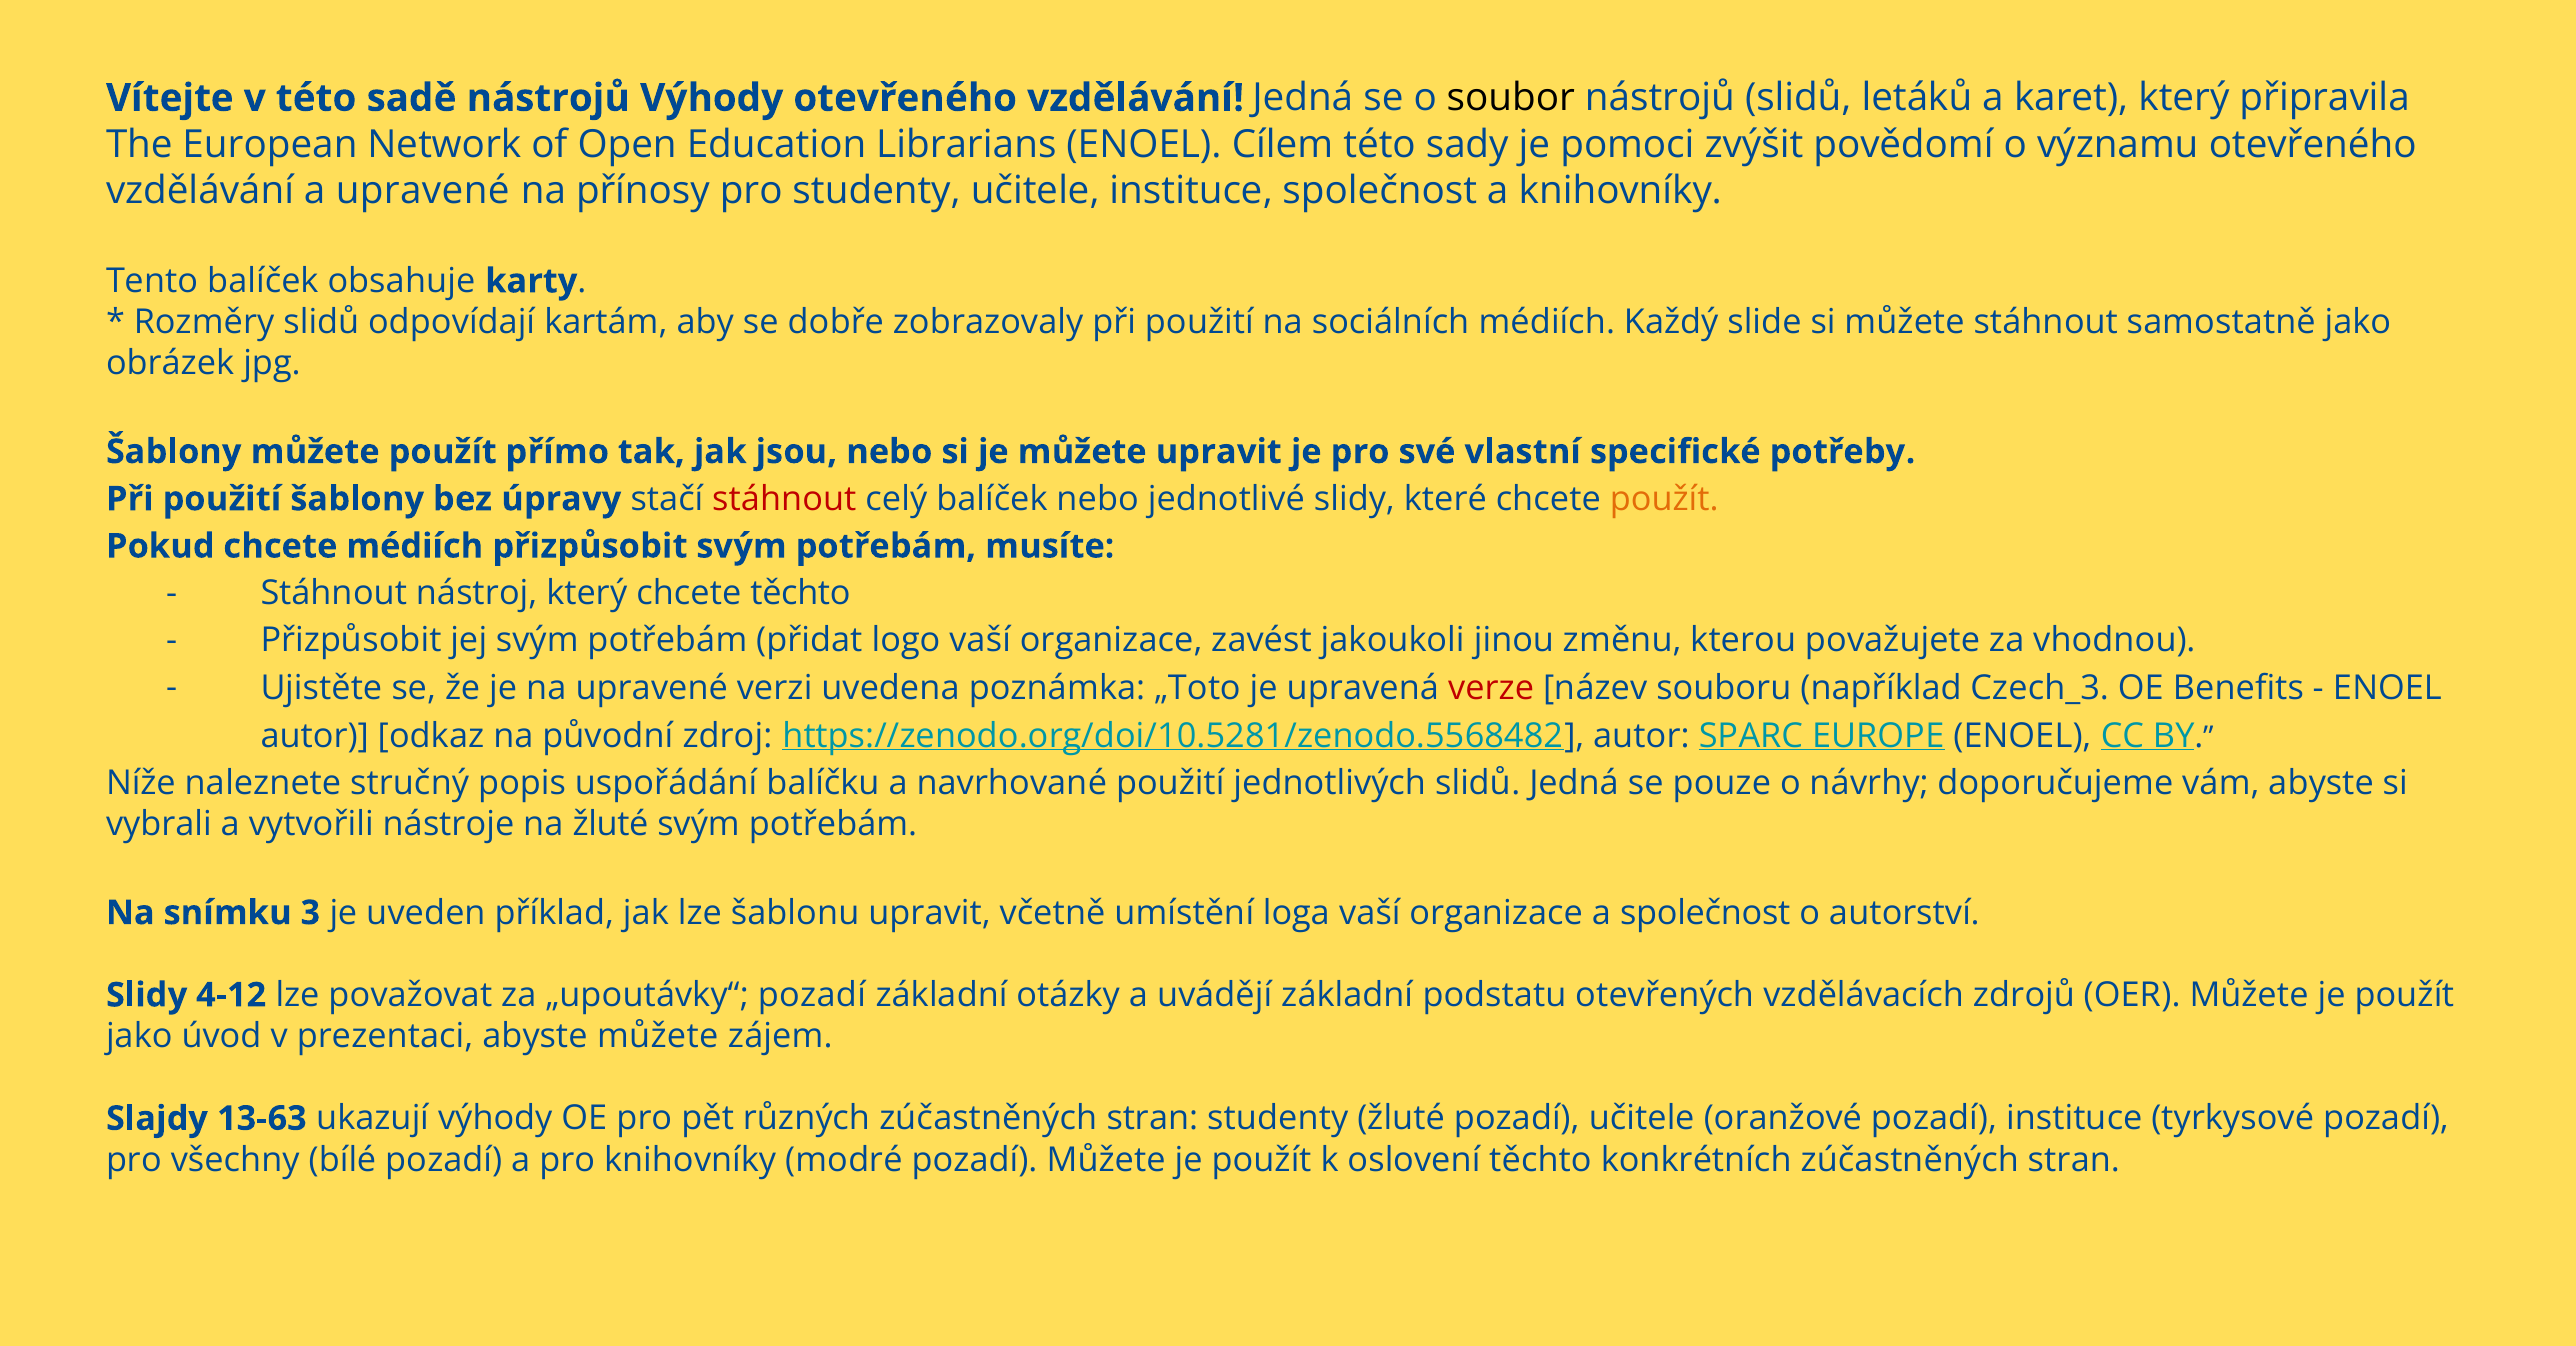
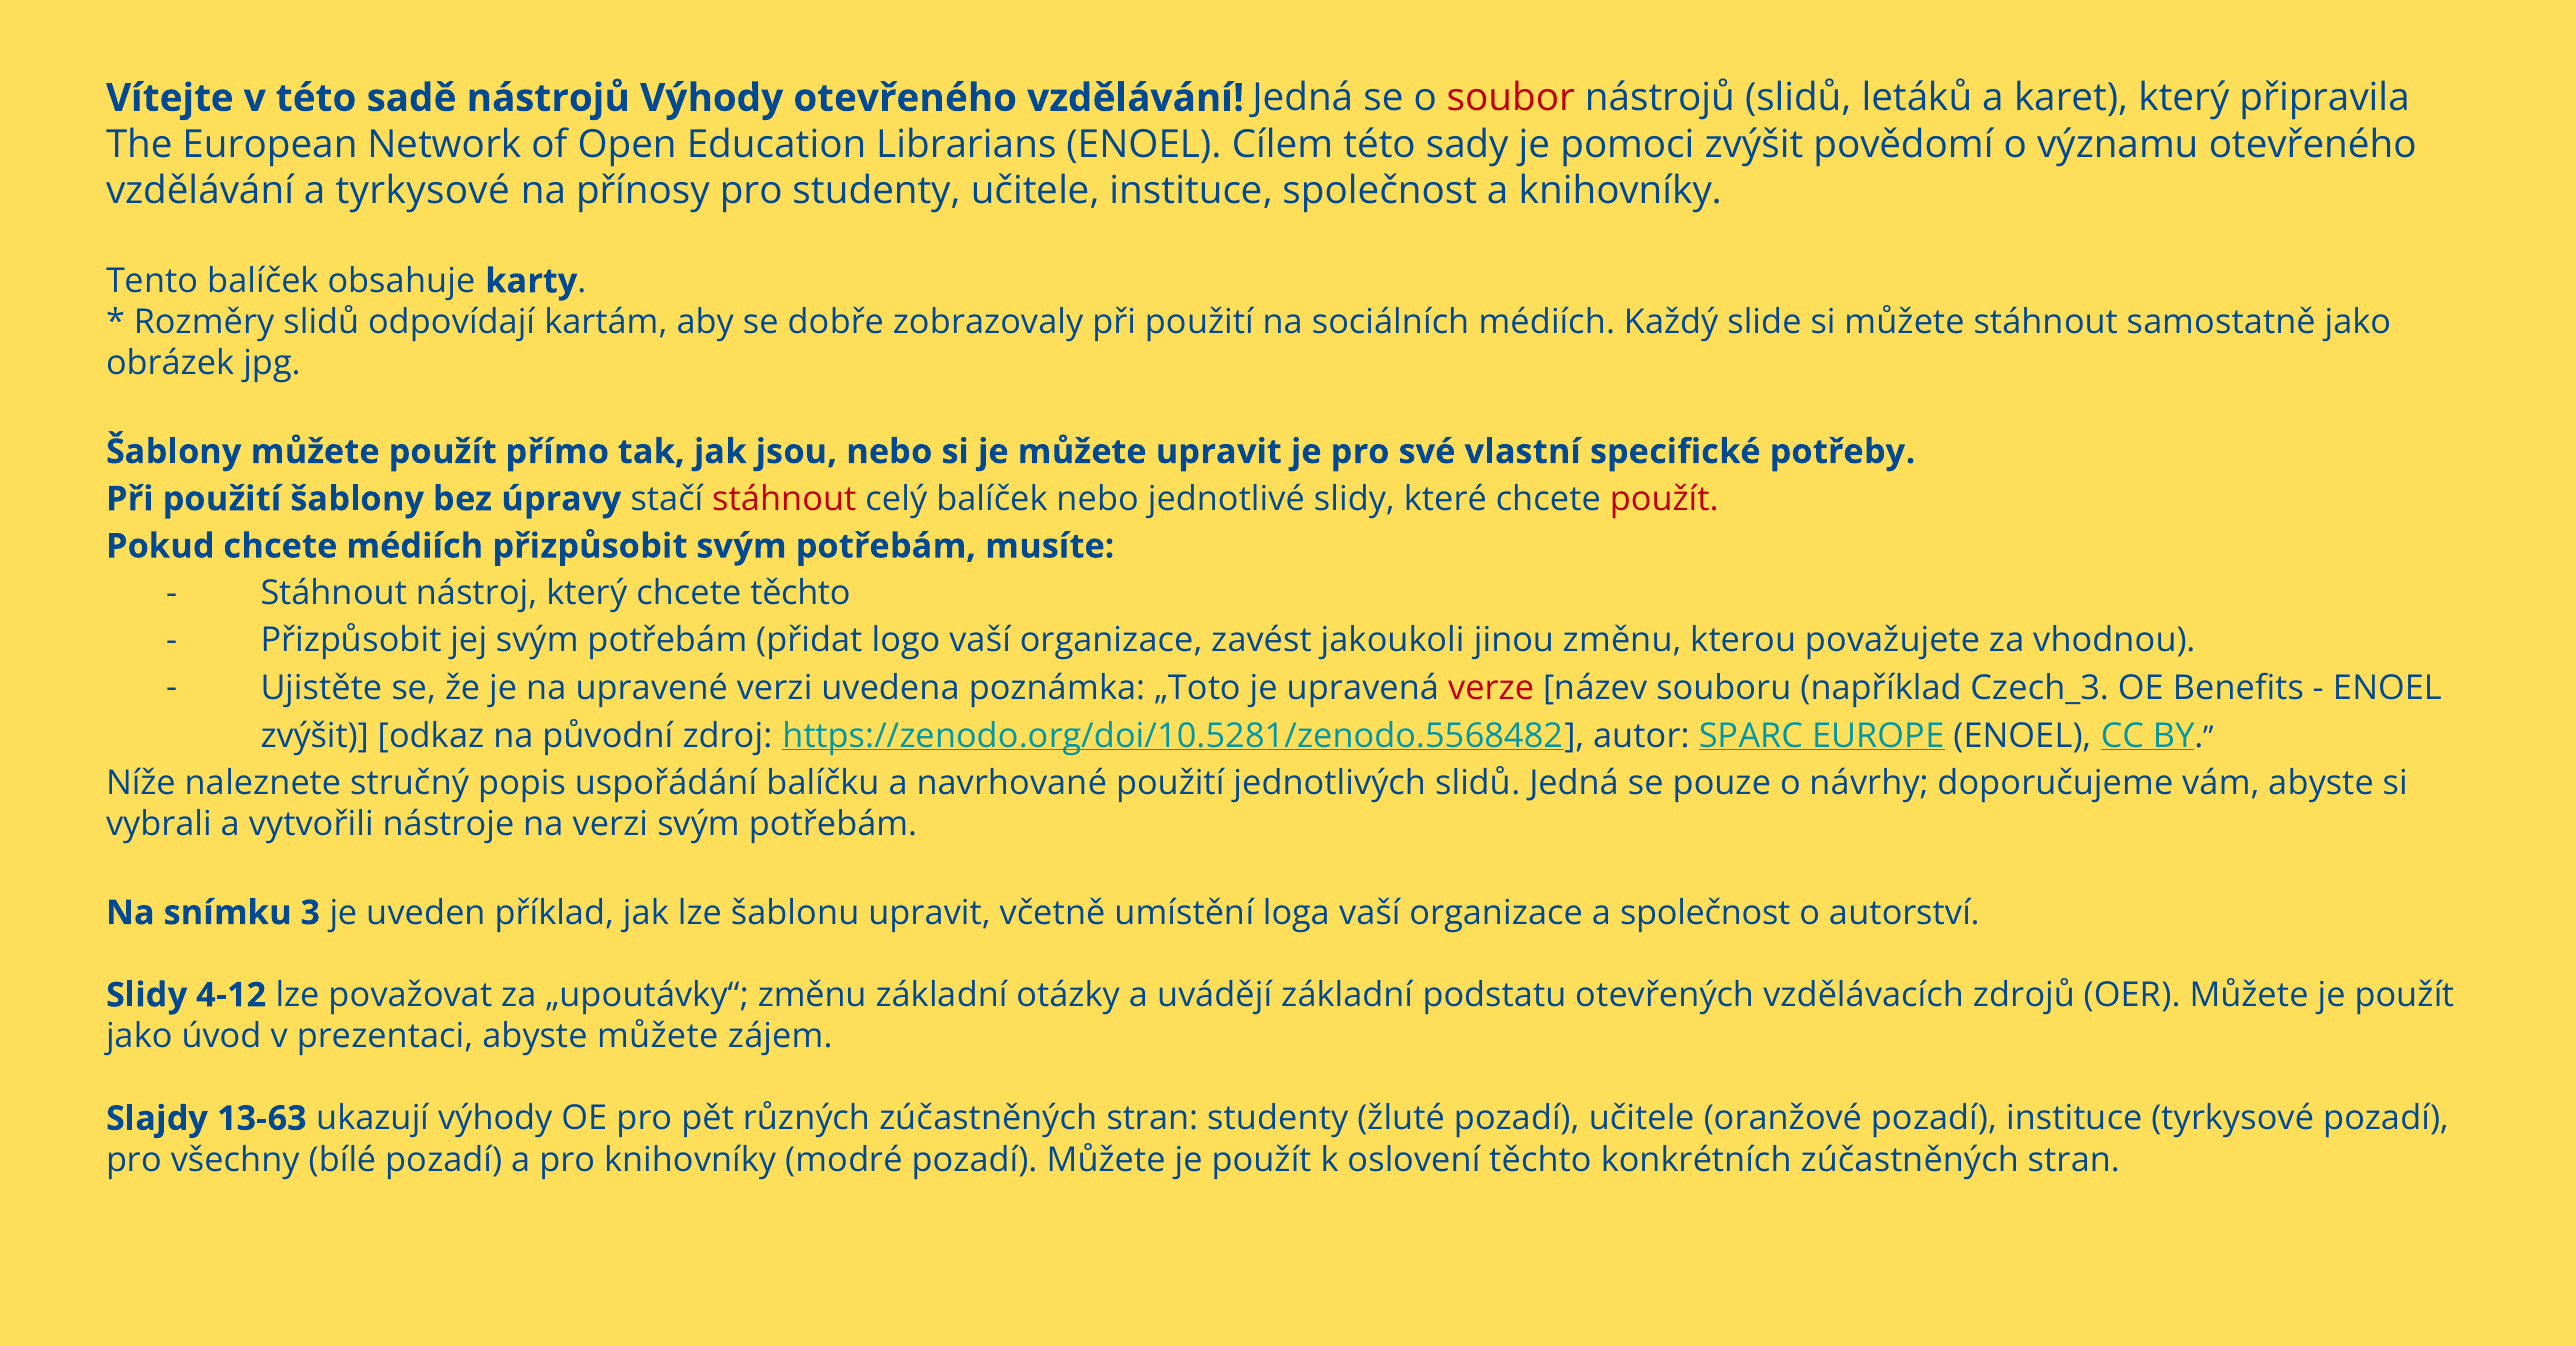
soubor colour: black -> red (1511, 98)
a upravené: upravené -> tyrkysové (423, 191)
použít colour: orange -> red (1664, 499)
autor: autor -> zvýšit (315, 736)
na žluté: žluté -> verzi (610, 825)
„upoutávky“ pozadí: pozadí -> změnu (812, 995)
